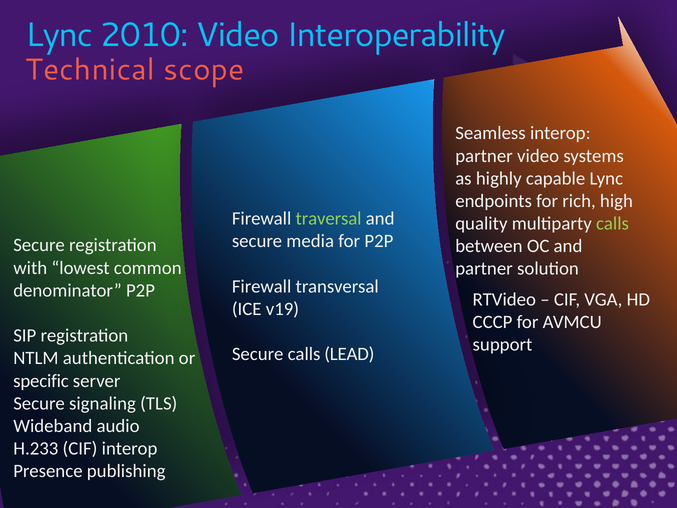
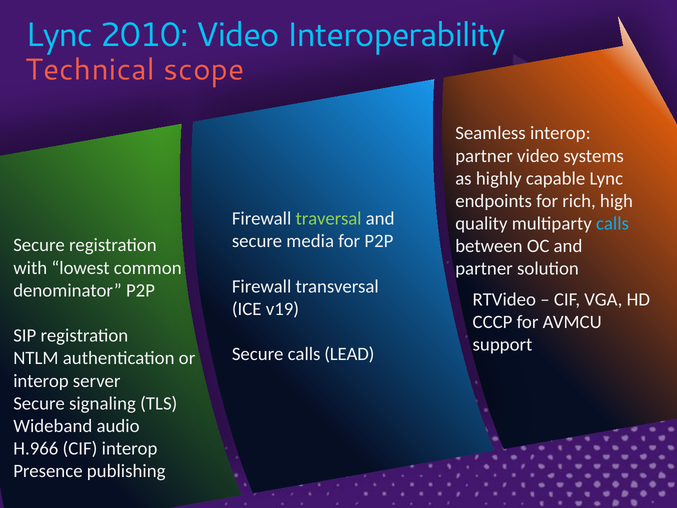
calls colour: light green -> light blue (613, 223)
specific: specific -> interop (41, 381)
H.233: H.233 -> H.966 (36, 448)
